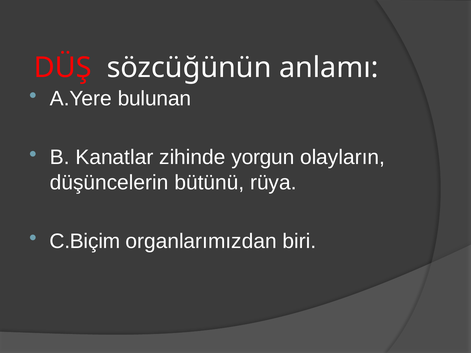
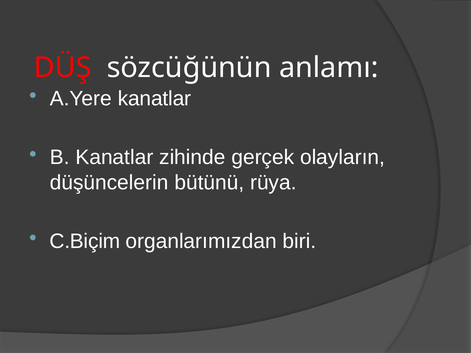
A.Yere bulunan: bulunan -> kanatlar (154, 99)
yorgun: yorgun -> gerçek (263, 157)
